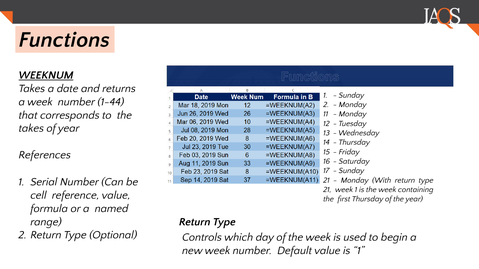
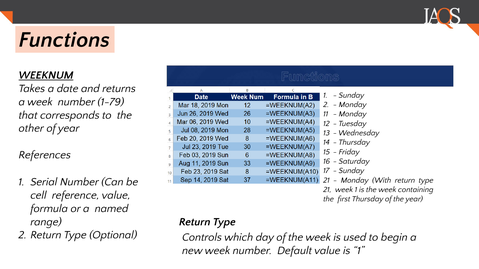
1-44: 1-44 -> 1-79 (111, 102)
takes: takes -> other (31, 129)
